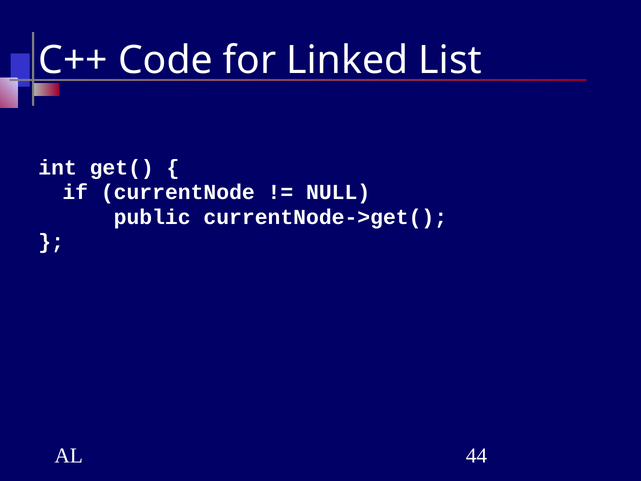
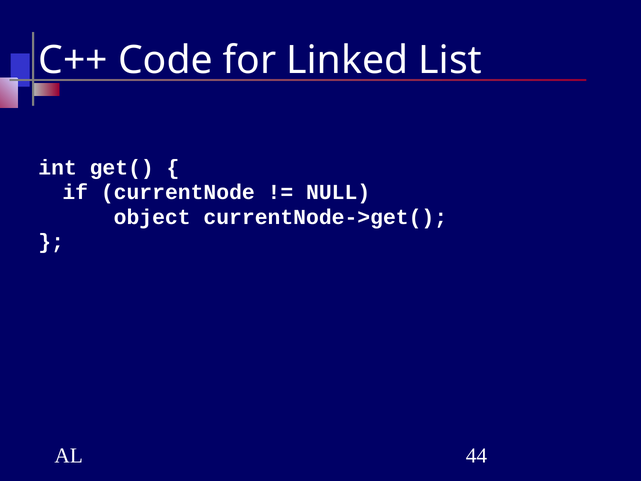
public: public -> object (152, 217)
